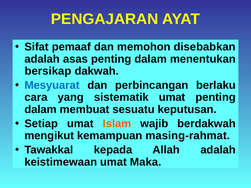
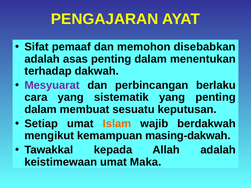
bersikap: bersikap -> terhadap (48, 71)
Mesyuarat colour: blue -> purple (52, 85)
sistematik umat: umat -> yang (172, 97)
masing-rahmat: masing-rahmat -> masing-dakwah (188, 136)
